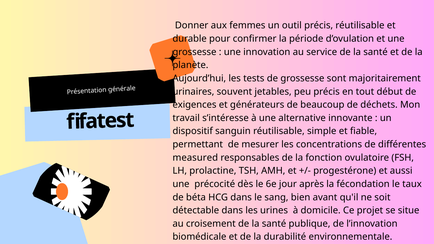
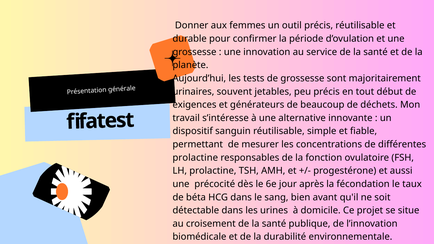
measured: measured -> prolactine (195, 158)
